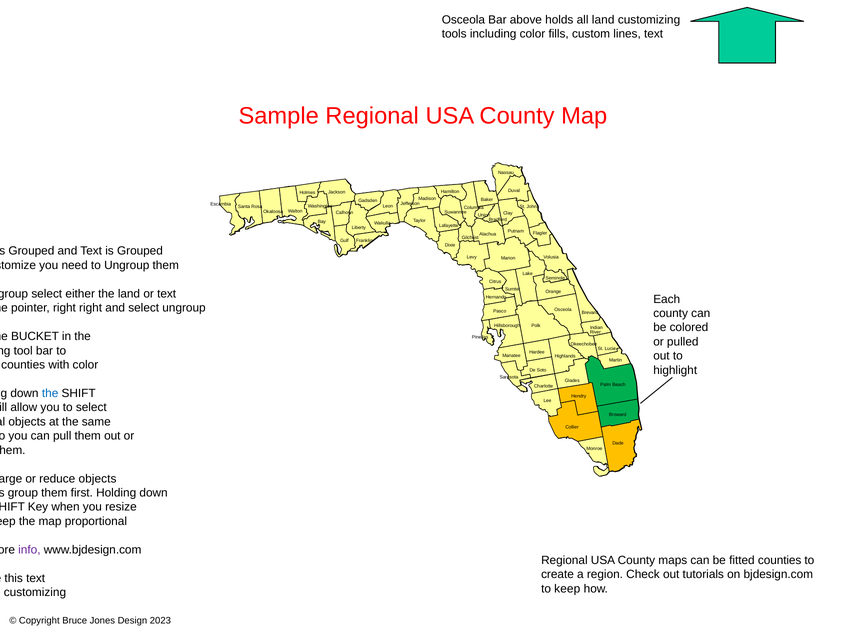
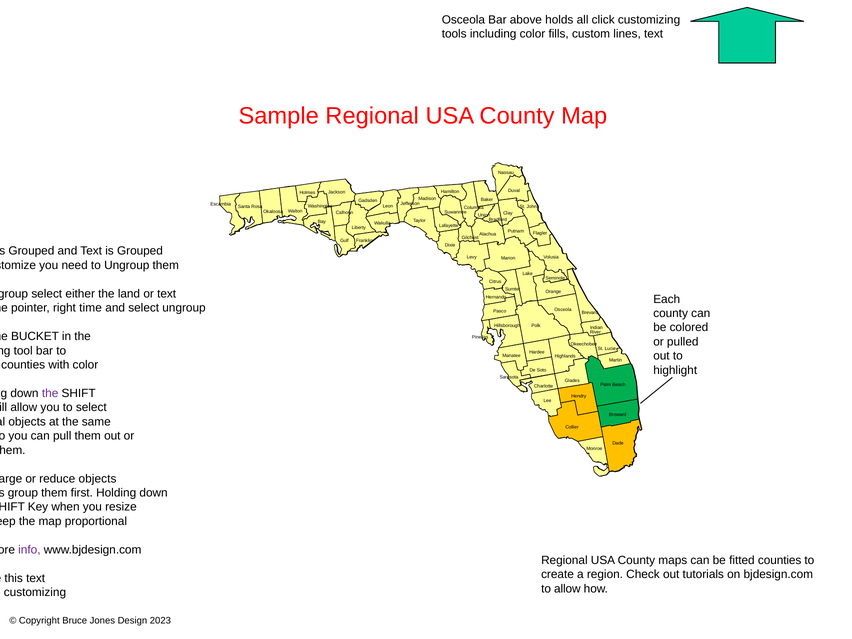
all land: land -> click (603, 20)
right right: right -> time (91, 308)
the colour: blue -> purple (50, 393)
to keep: keep -> allow (567, 589)
